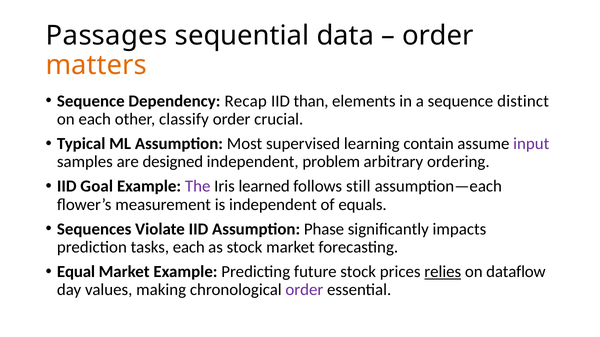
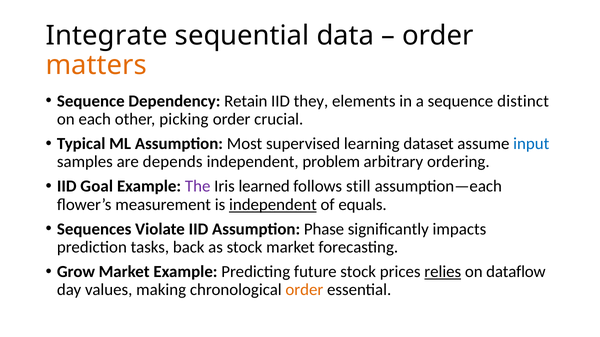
Passages: Passages -> Integrate (107, 36)
Recap: Recap -> Retain (246, 101)
than: than -> they (311, 101)
classify: classify -> picking (184, 119)
contain: contain -> dataset (429, 144)
input colour: purple -> blue (531, 144)
designed: designed -> depends (173, 162)
independent underline: none -> present (273, 205)
tasks each: each -> back (189, 248)
Equal: Equal -> Grow (76, 272)
order colour: purple -> orange (304, 290)
